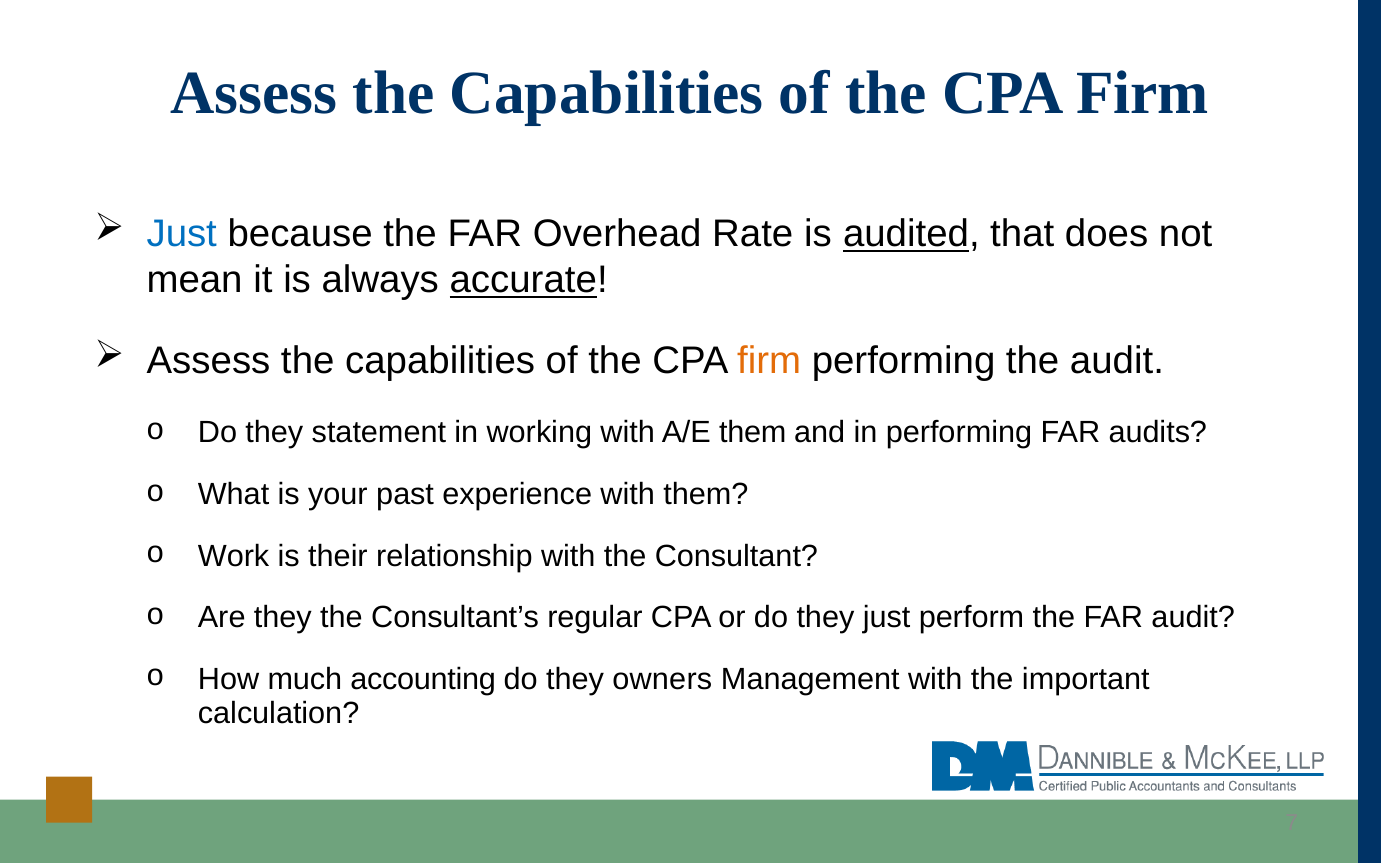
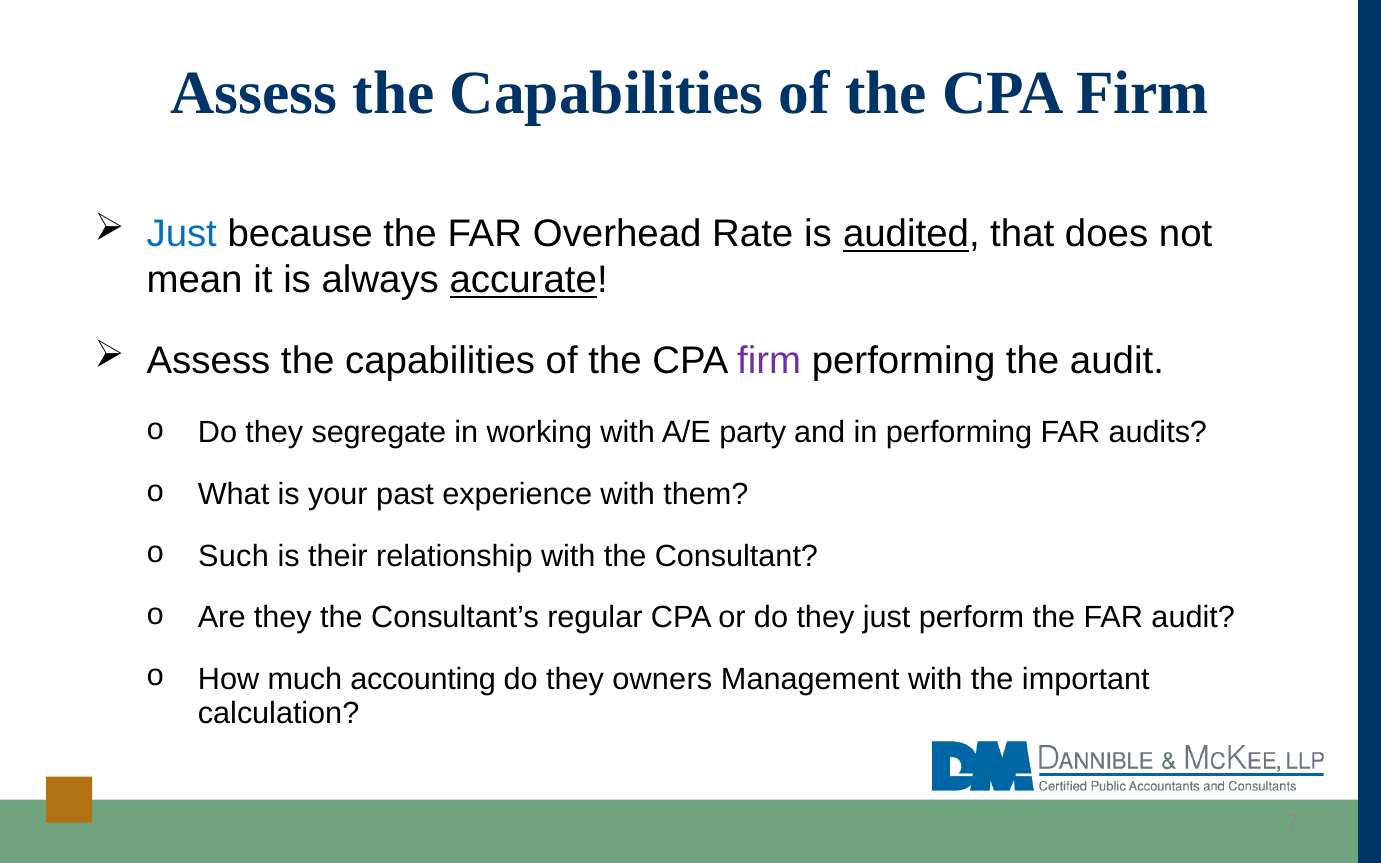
firm colour: orange -> purple (769, 361)
statement: statement -> segregate (379, 433)
A/E them: them -> party (753, 433)
Work: Work -> Such (233, 556)
